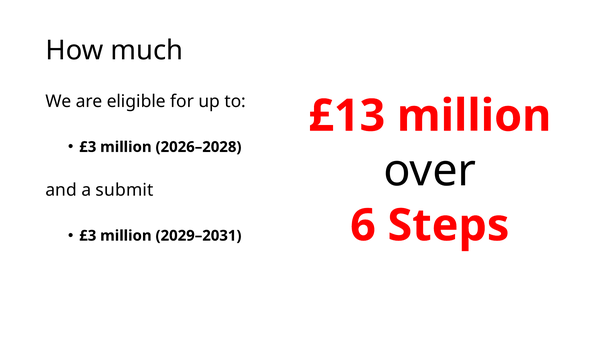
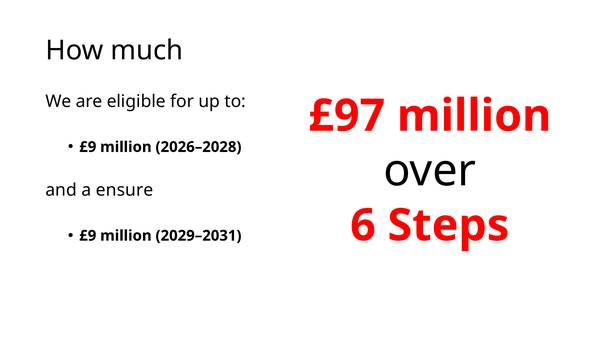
£13: £13 -> £97 (347, 116)
£3: £3 -> £9 (88, 147)
submit: submit -> ensure (125, 190)
£3: £3 -> £9 (88, 235)
